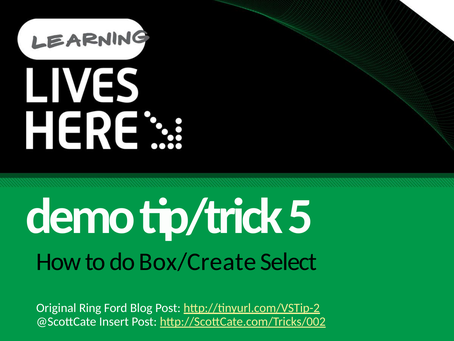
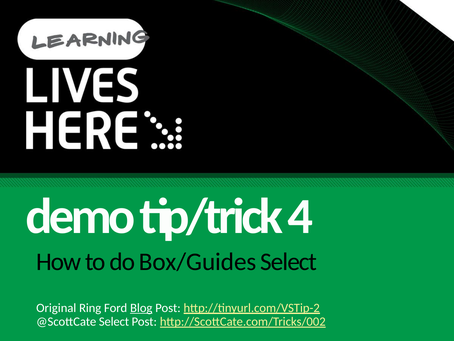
5: 5 -> 4 (300, 216)
Box/Create: Box/Create -> Box/Guides (198, 261)
Blog underline: none -> present (141, 307)
@ScottCate Insert: Insert -> Select (114, 321)
